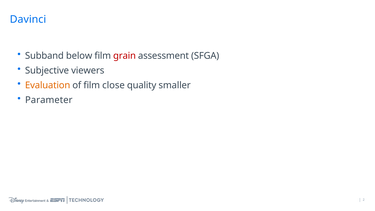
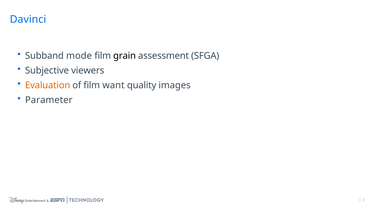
below: below -> mode (79, 56)
grain colour: red -> black (125, 56)
close: close -> want (113, 85)
smaller: smaller -> images (175, 85)
